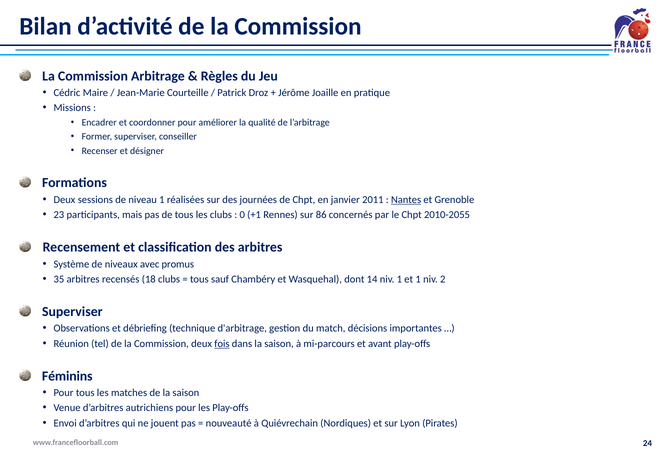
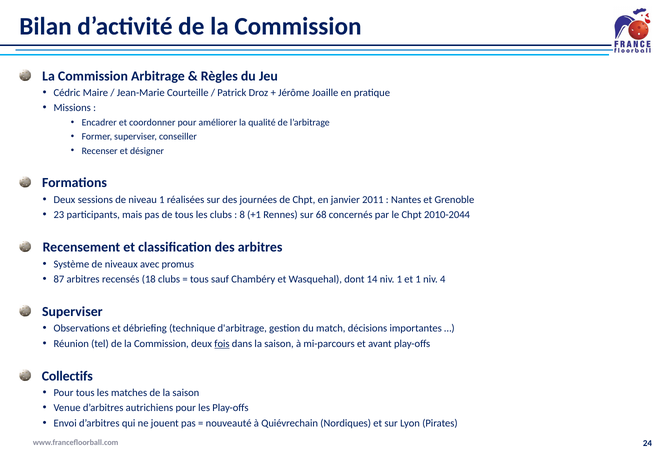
Nantes underline: present -> none (406, 200)
0: 0 -> 8 (242, 215)
86: 86 -> 68 (321, 215)
2010-2055: 2010-2055 -> 2010-2044 (447, 215)
35: 35 -> 87 (59, 279)
2: 2 -> 4 (443, 279)
Féminins: Féminins -> Collectifs (67, 376)
